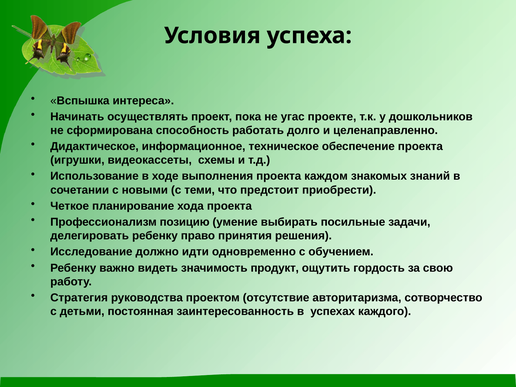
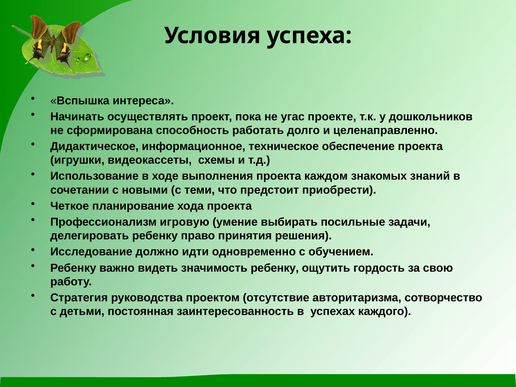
позицию: позицию -> игровую (185, 222)
значимость продукт: продукт -> ребенку (275, 268)
